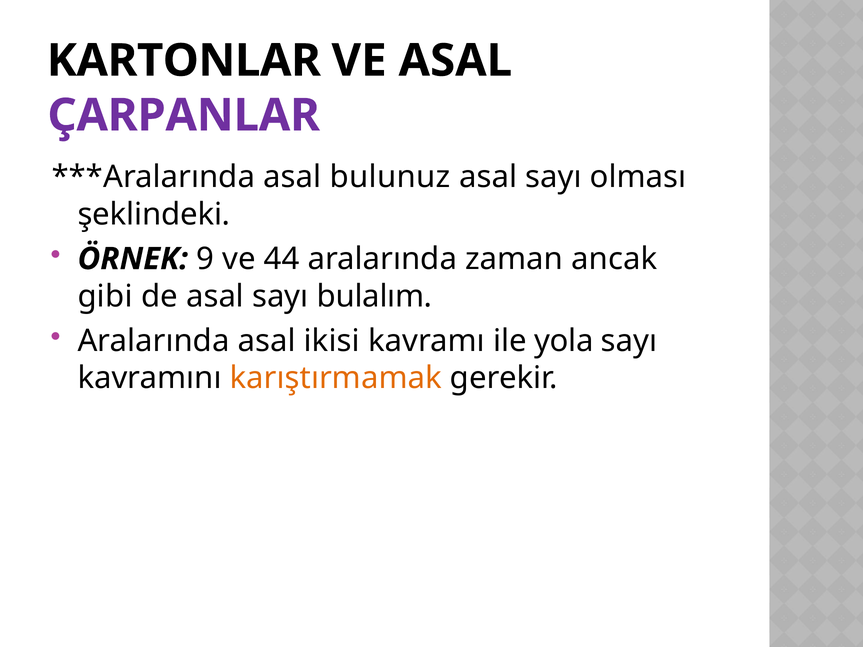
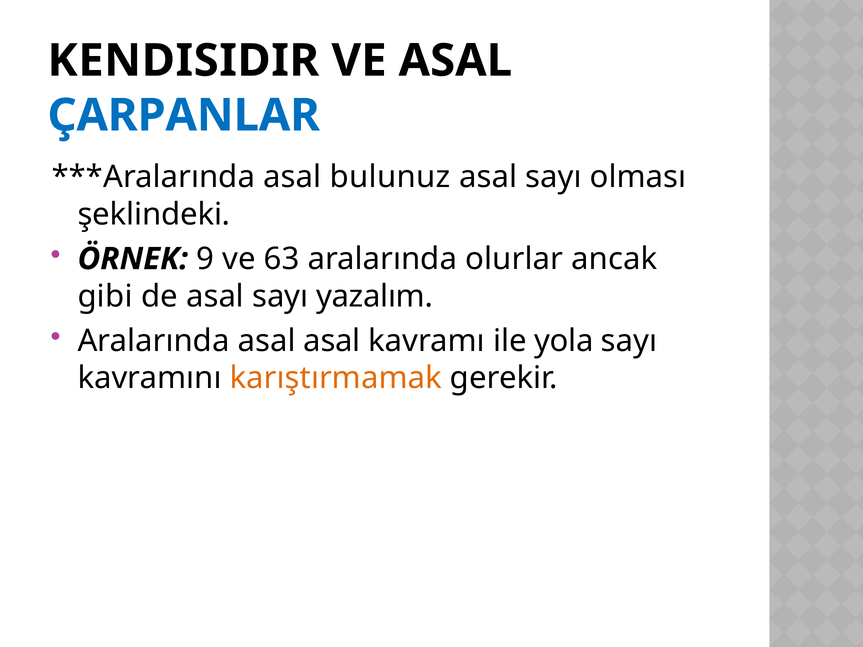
KARTONLAR: KARTONLAR -> KENDISIDIR (183, 61)
ÇARPANLAR colour: purple -> blue (184, 115)
44: 44 -> 63 (282, 259)
zaman: zaman -> olurlar (514, 259)
bulalım: bulalım -> yazalım (374, 296)
asal ikisi: ikisi -> asal (332, 341)
